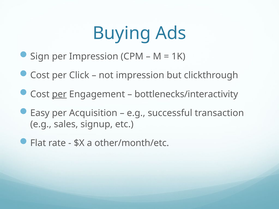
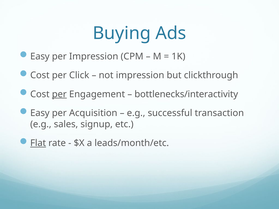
Sign: Sign -> Easy (40, 56)
Flat underline: none -> present (38, 143)
other/month/etc: other/month/etc -> leads/month/etc (132, 143)
